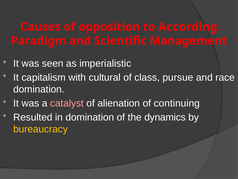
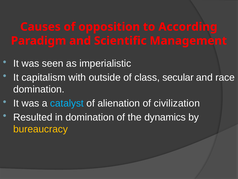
cultural: cultural -> outside (105, 77)
pursue: pursue -> secular (178, 77)
catalyst colour: pink -> light blue (67, 103)
continuing: continuing -> civilization (177, 103)
